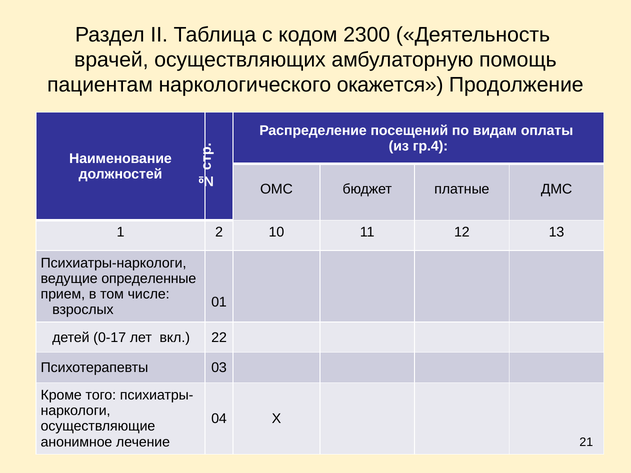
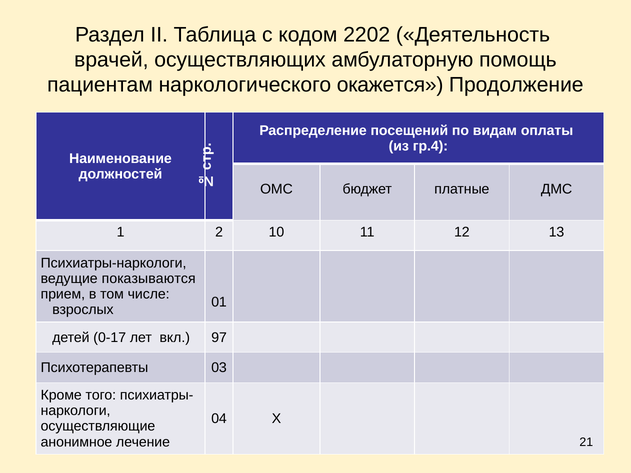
2300: 2300 -> 2202 (367, 35)
определенные: определенные -> показываются (149, 279)
22: 22 -> 97 (219, 338)
